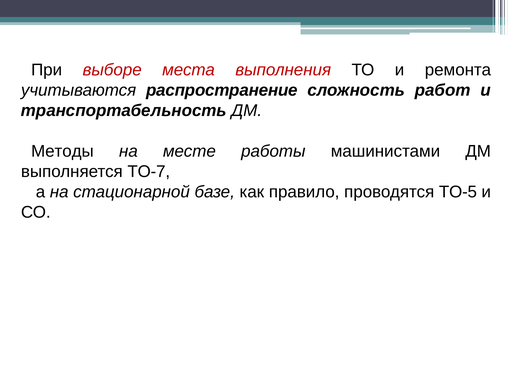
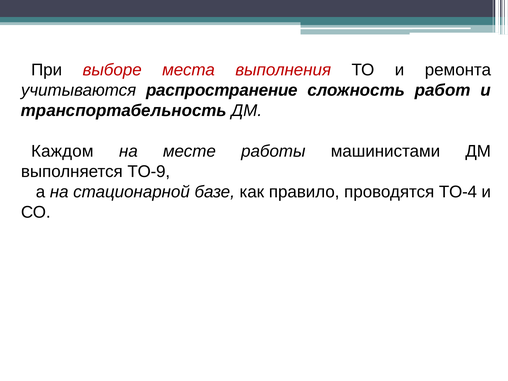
Методы: Методы -> Каждом (62, 151)
ТО-7: ТО-7 -> ТО-9 (149, 172)
ТО-5: ТО-5 -> ТО-4 (458, 192)
